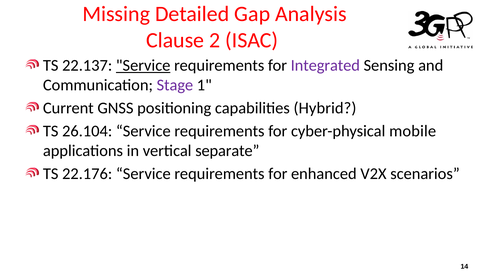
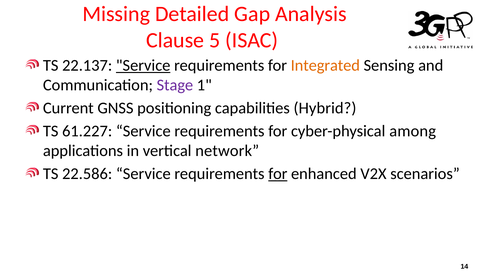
2: 2 -> 5 (215, 40)
Integrated colour: purple -> orange (325, 65)
26.104: 26.104 -> 61.227 (87, 131)
mobile: mobile -> among (413, 131)
separate: separate -> network (227, 151)
22.176: 22.176 -> 22.586 (87, 174)
for underline: none -> present (278, 174)
